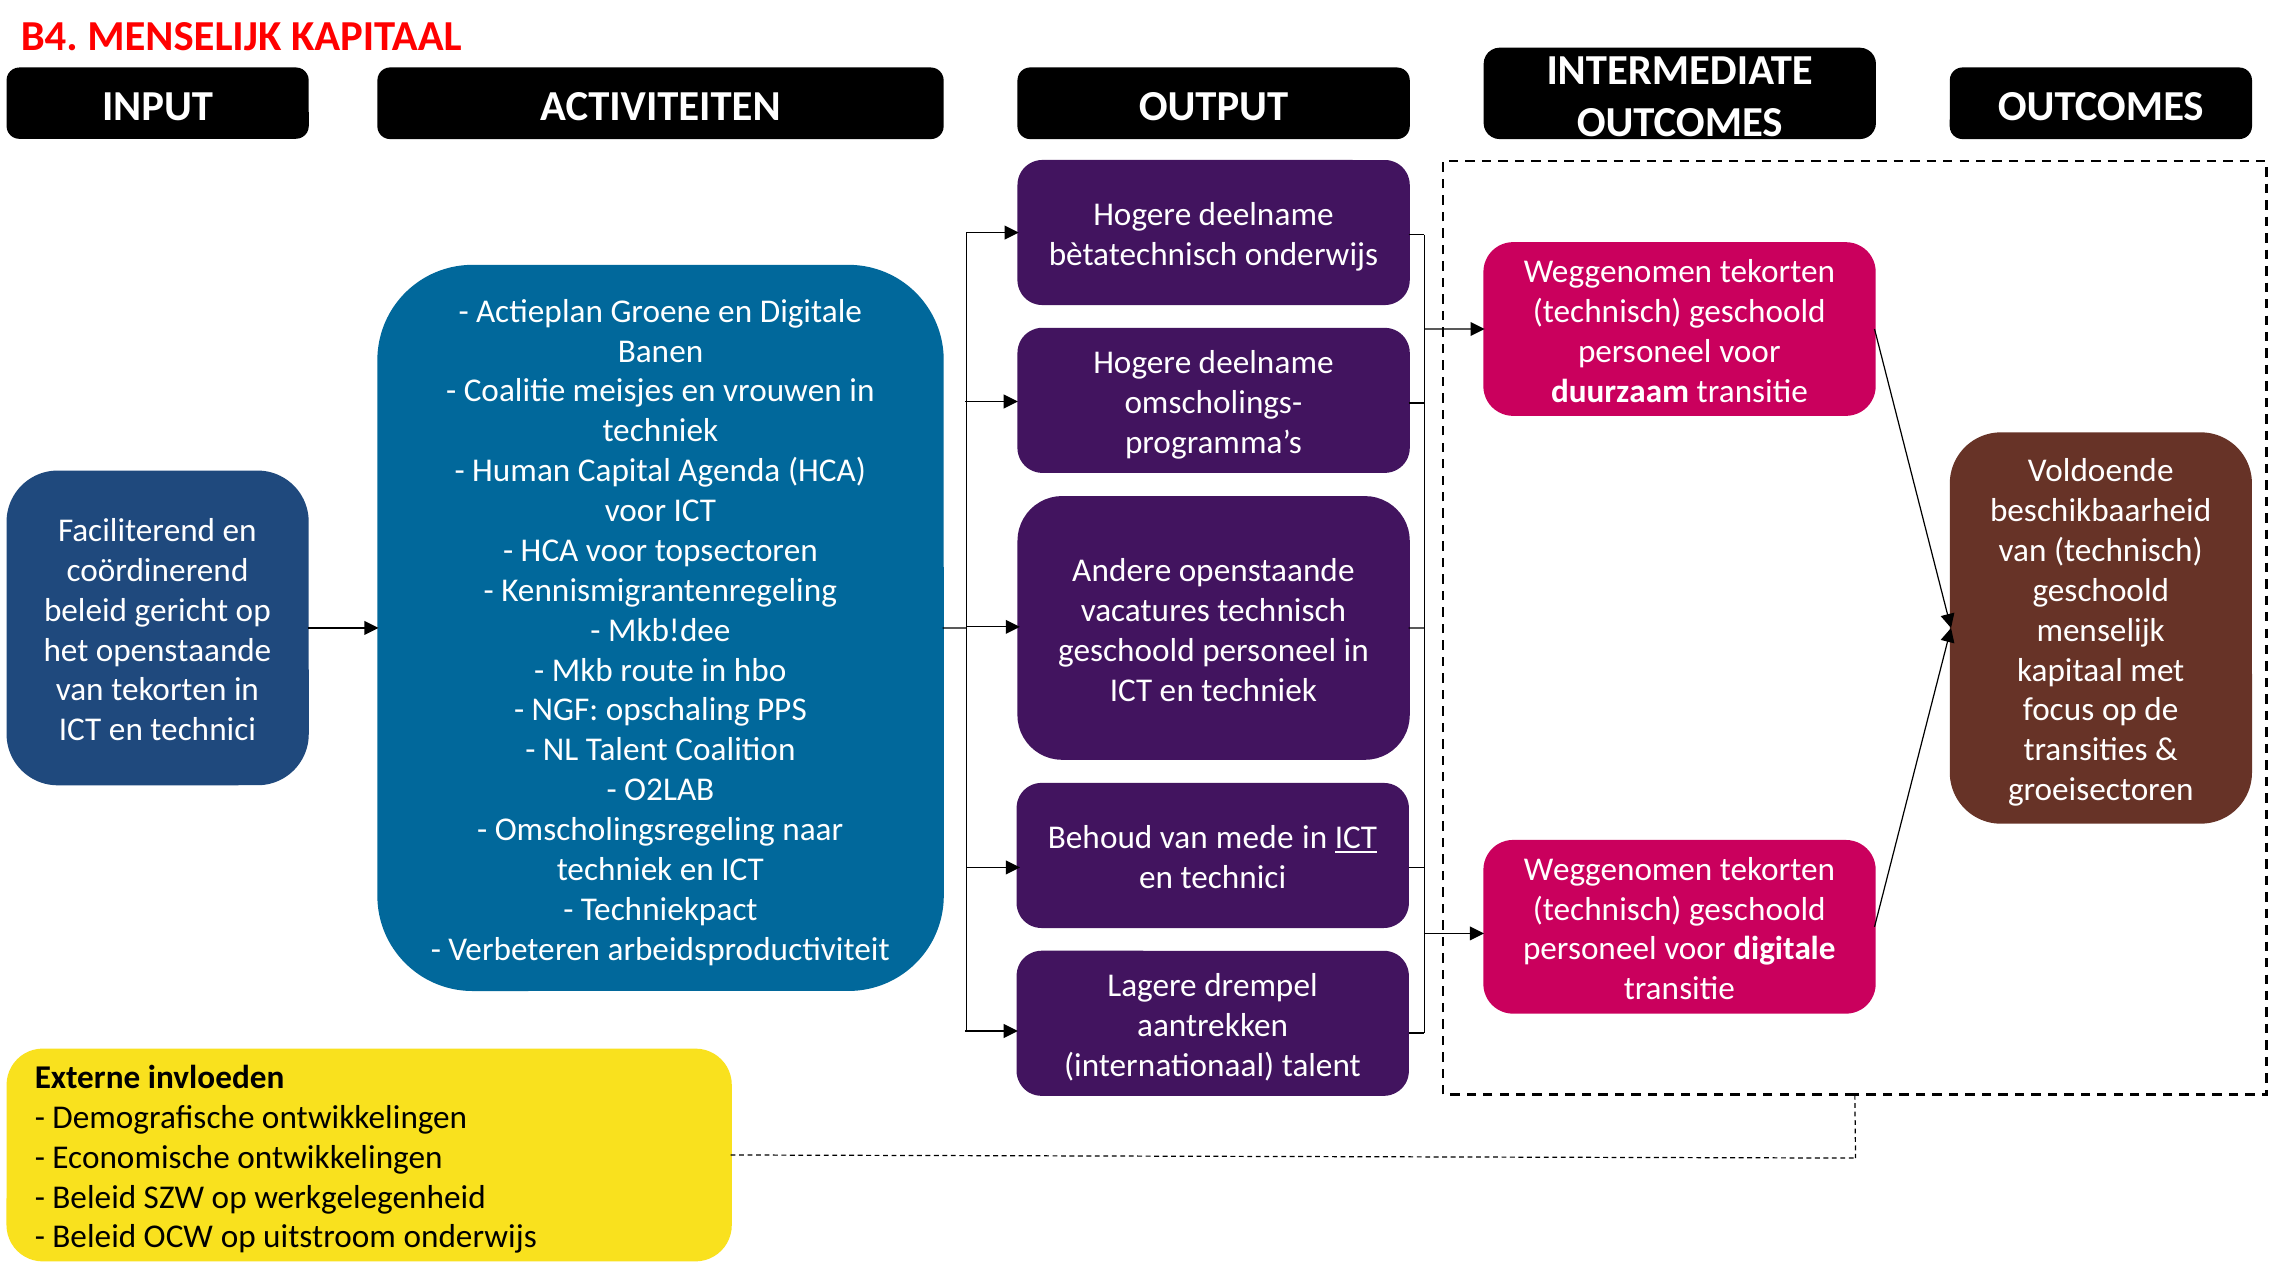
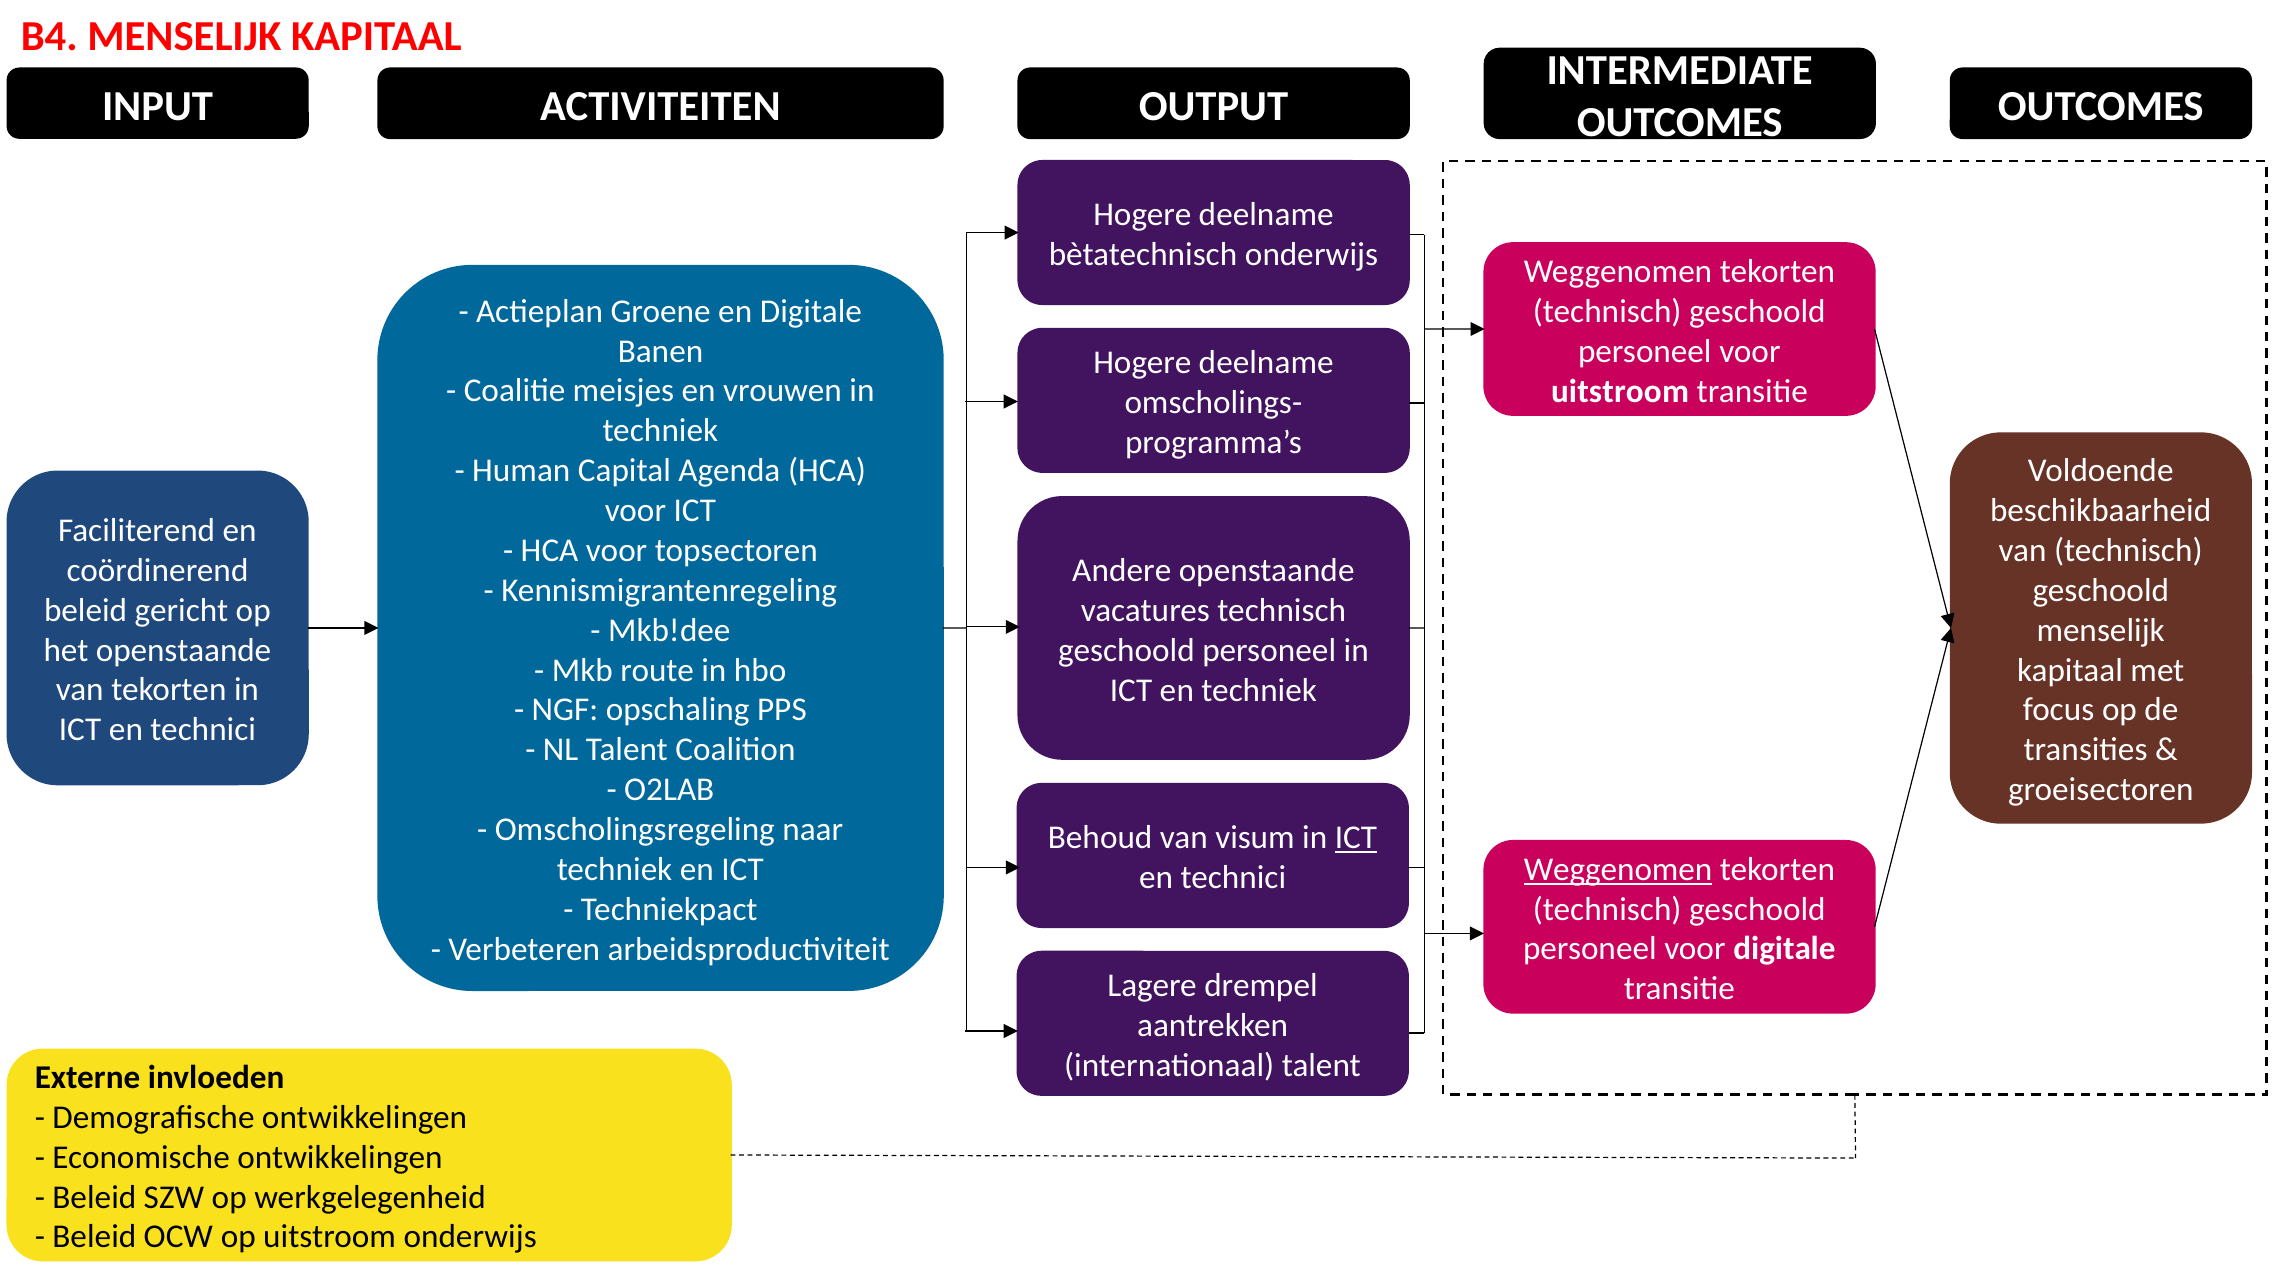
duurzaam: duurzaam -> uitstroom (1620, 391)
mede: mede -> visum (1255, 838)
Weggenomen underline: none -> present (1618, 869)
